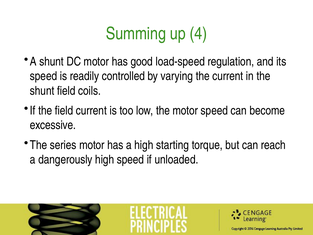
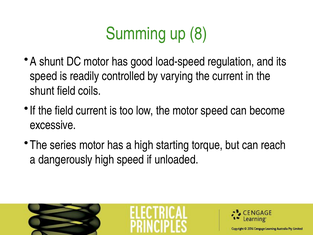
4: 4 -> 8 (198, 34)
